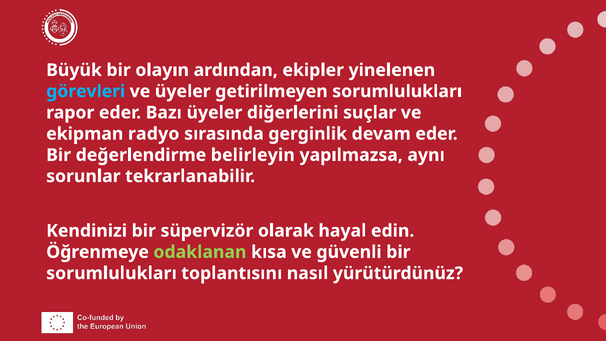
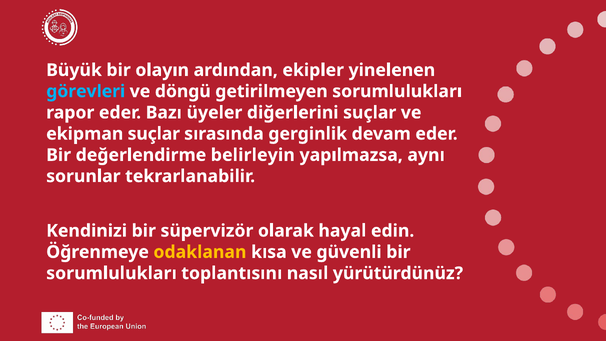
ve üyeler: üyeler -> döngü (183, 91)
ekipman radyo: radyo -> suçlar (154, 134)
odaklanan colour: light green -> yellow (200, 252)
